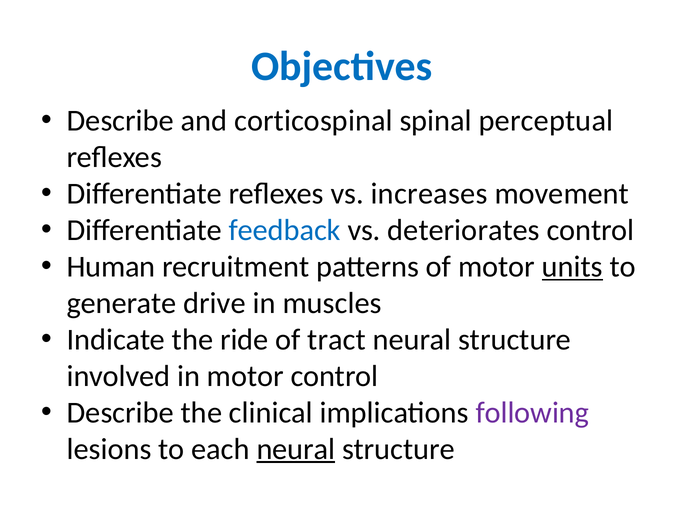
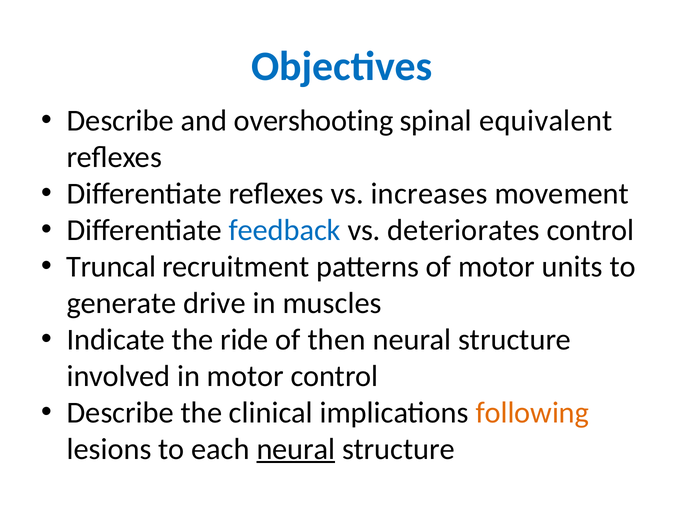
corticospinal: corticospinal -> overshooting (314, 121)
perceptual: perceptual -> equivalent (546, 121)
Human: Human -> Truncal (111, 267)
units underline: present -> none (572, 267)
tract: tract -> then (337, 340)
following colour: purple -> orange (532, 413)
